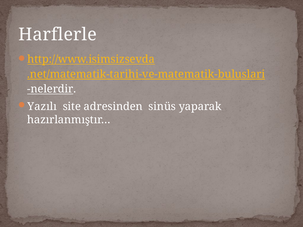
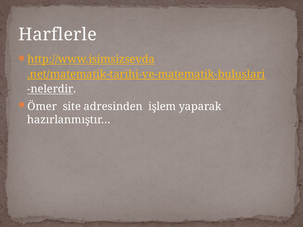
Yazılı: Yazılı -> Ömer (42, 107)
sinüs: sinüs -> işlem (162, 107)
